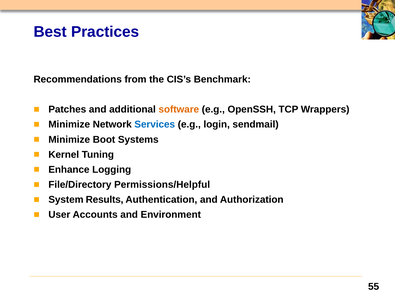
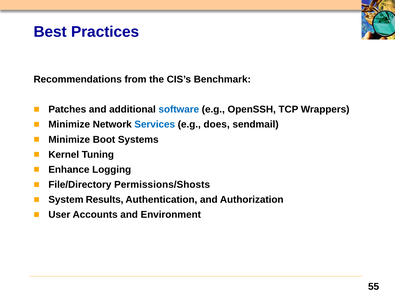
software colour: orange -> blue (179, 110)
login: login -> does (217, 125)
Permissions/Helpful: Permissions/Helpful -> Permissions/Shosts (162, 185)
